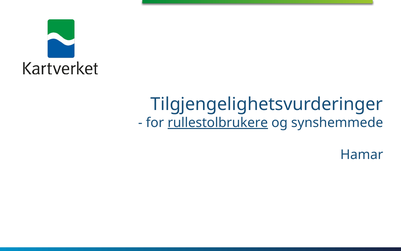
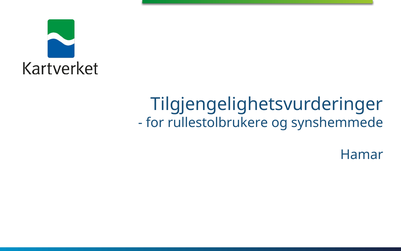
rullestolbrukere underline: present -> none (218, 123)
